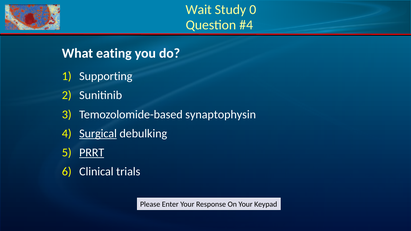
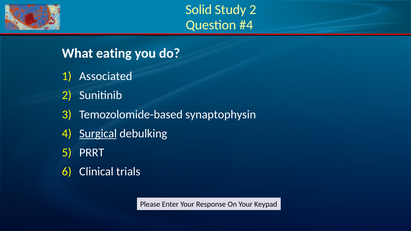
Wait: Wait -> Solid (199, 9)
Study 0: 0 -> 2 (253, 9)
Supporting: Supporting -> Associated (106, 76)
PRRT underline: present -> none (92, 153)
